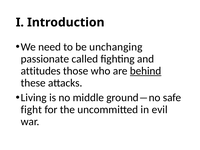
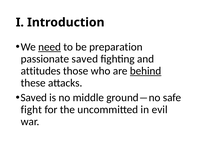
need underline: none -> present (50, 47)
unchanging: unchanging -> preparation (116, 47)
passionate called: called -> saved (85, 59)
Living: Living -> Saved (34, 98)
